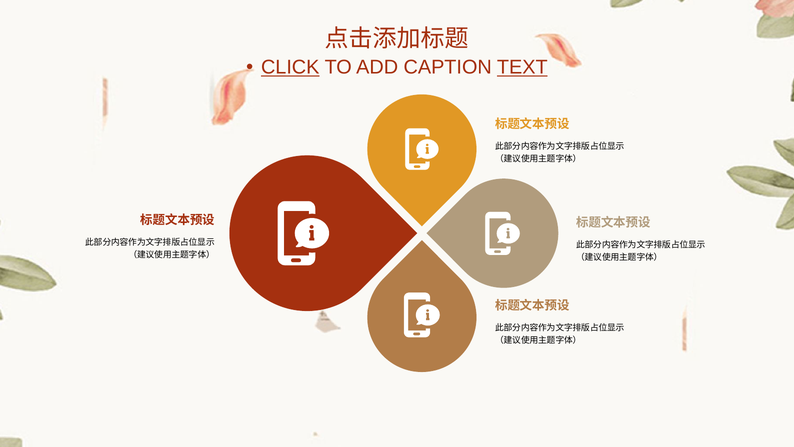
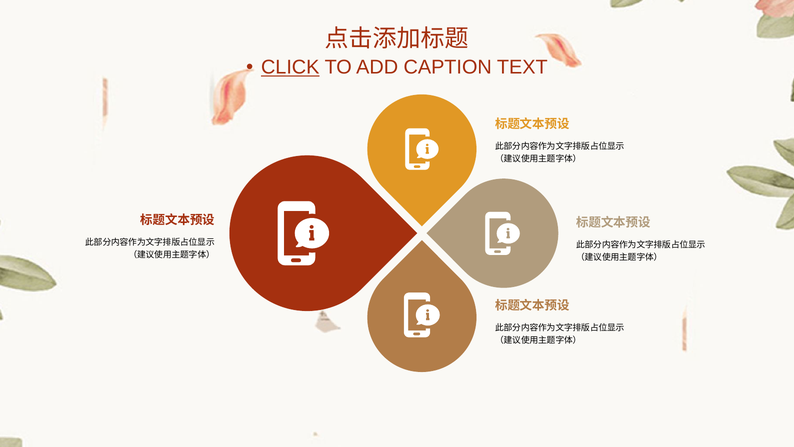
TEXT underline: present -> none (522, 67)
